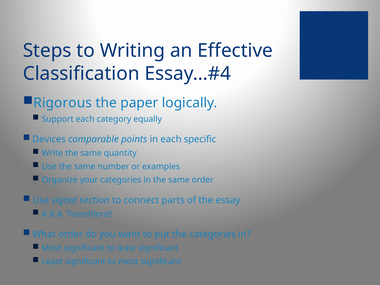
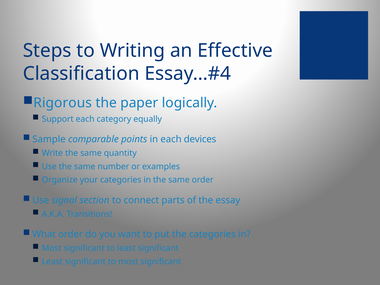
Devices: Devices -> Sample (49, 139)
specific: specific -> devices (200, 139)
